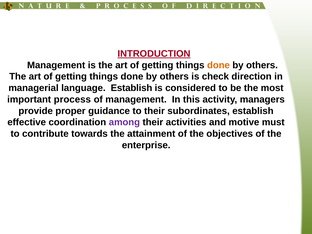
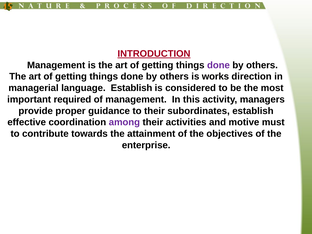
done colour: orange -> purple (218, 65)
check: check -> works (215, 77)
process: process -> required (72, 99)
